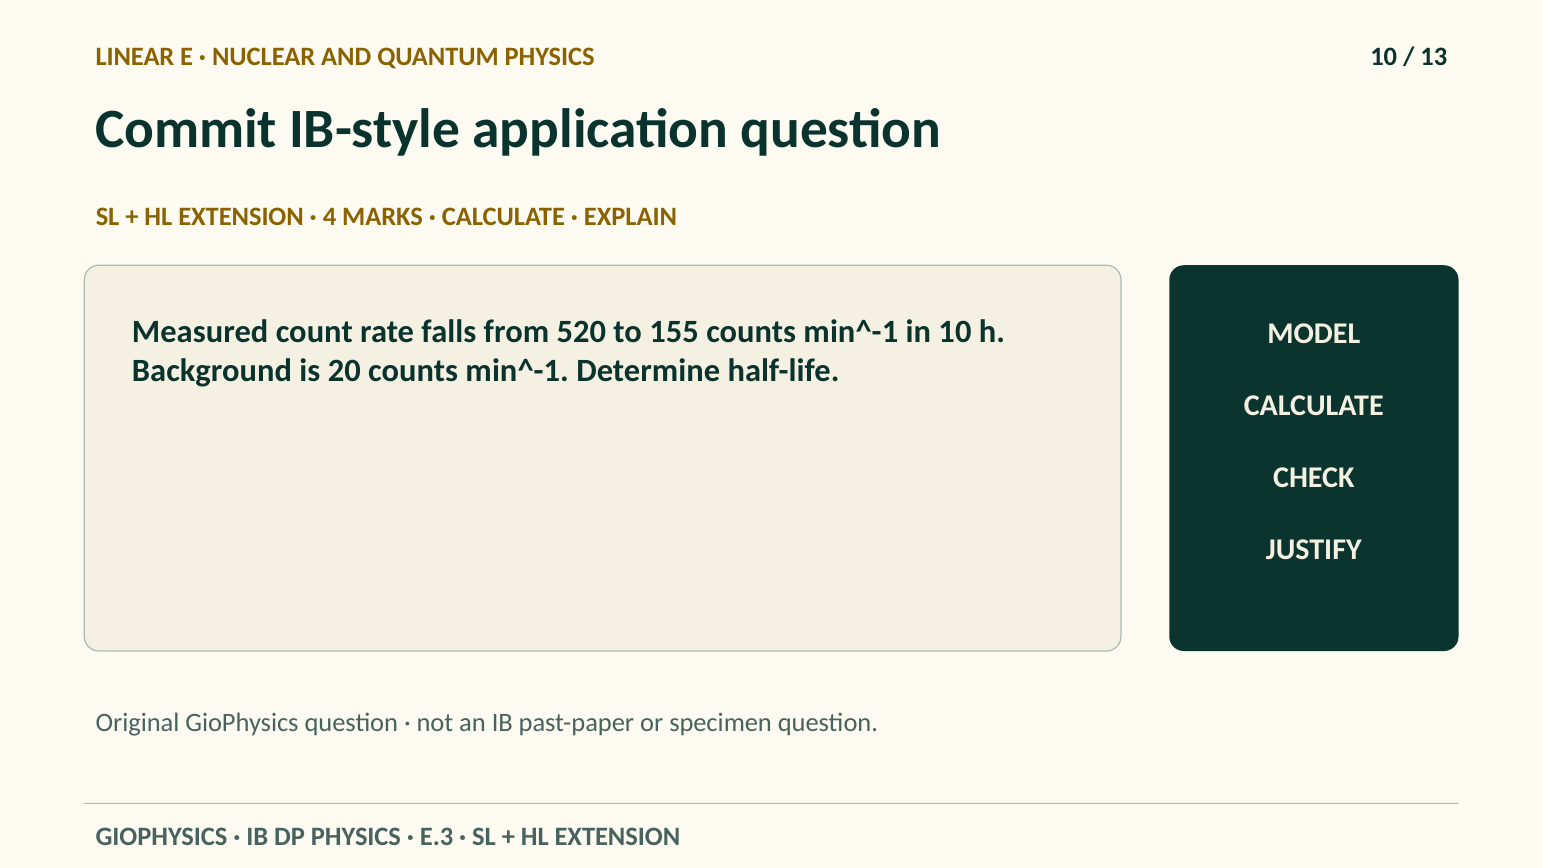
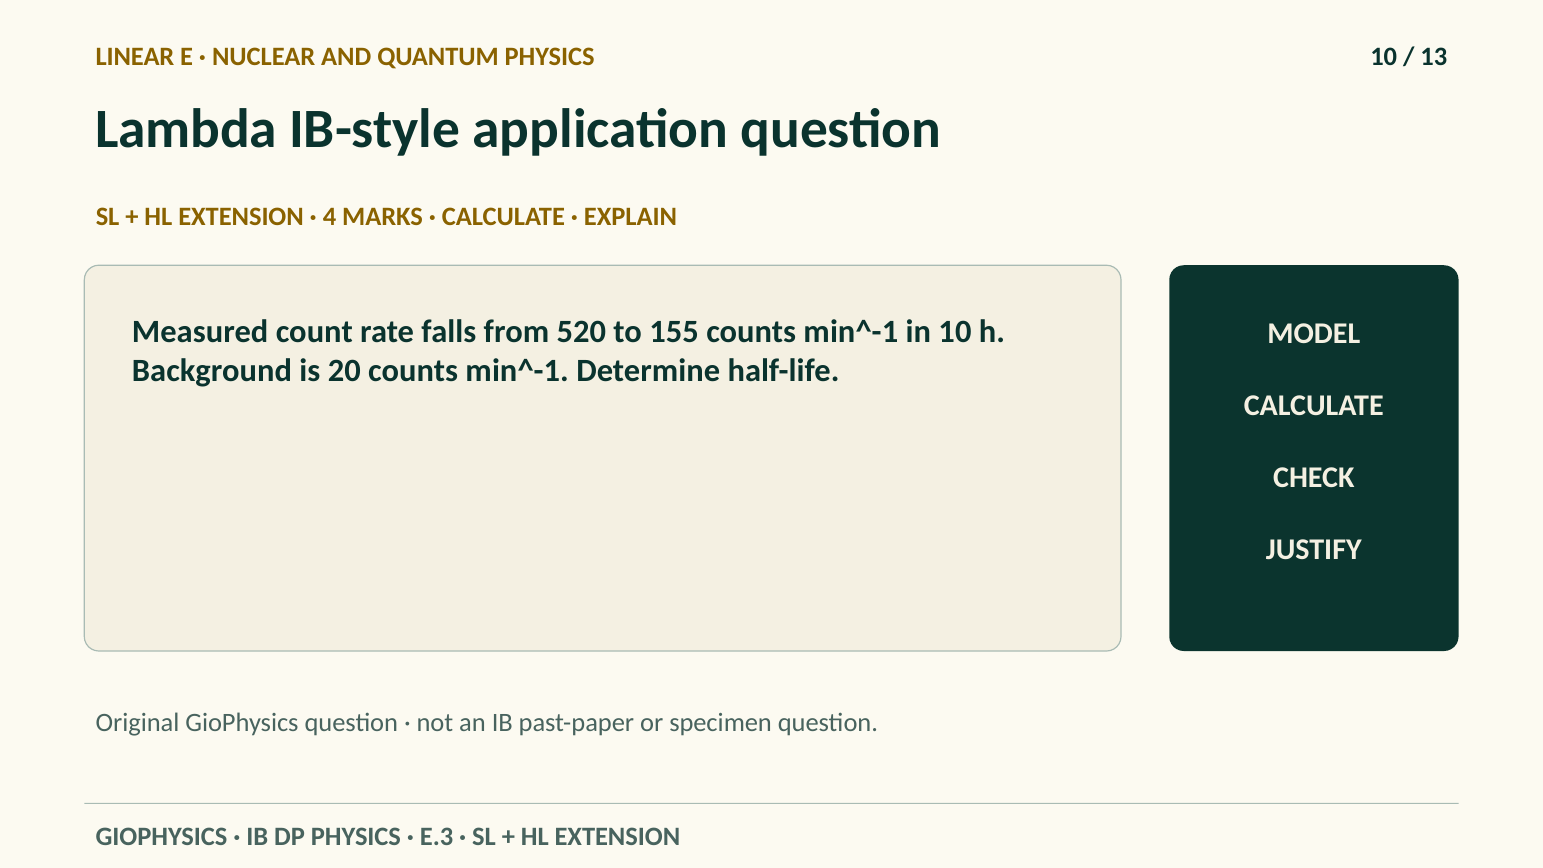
Commit: Commit -> Lambda (186, 130)
